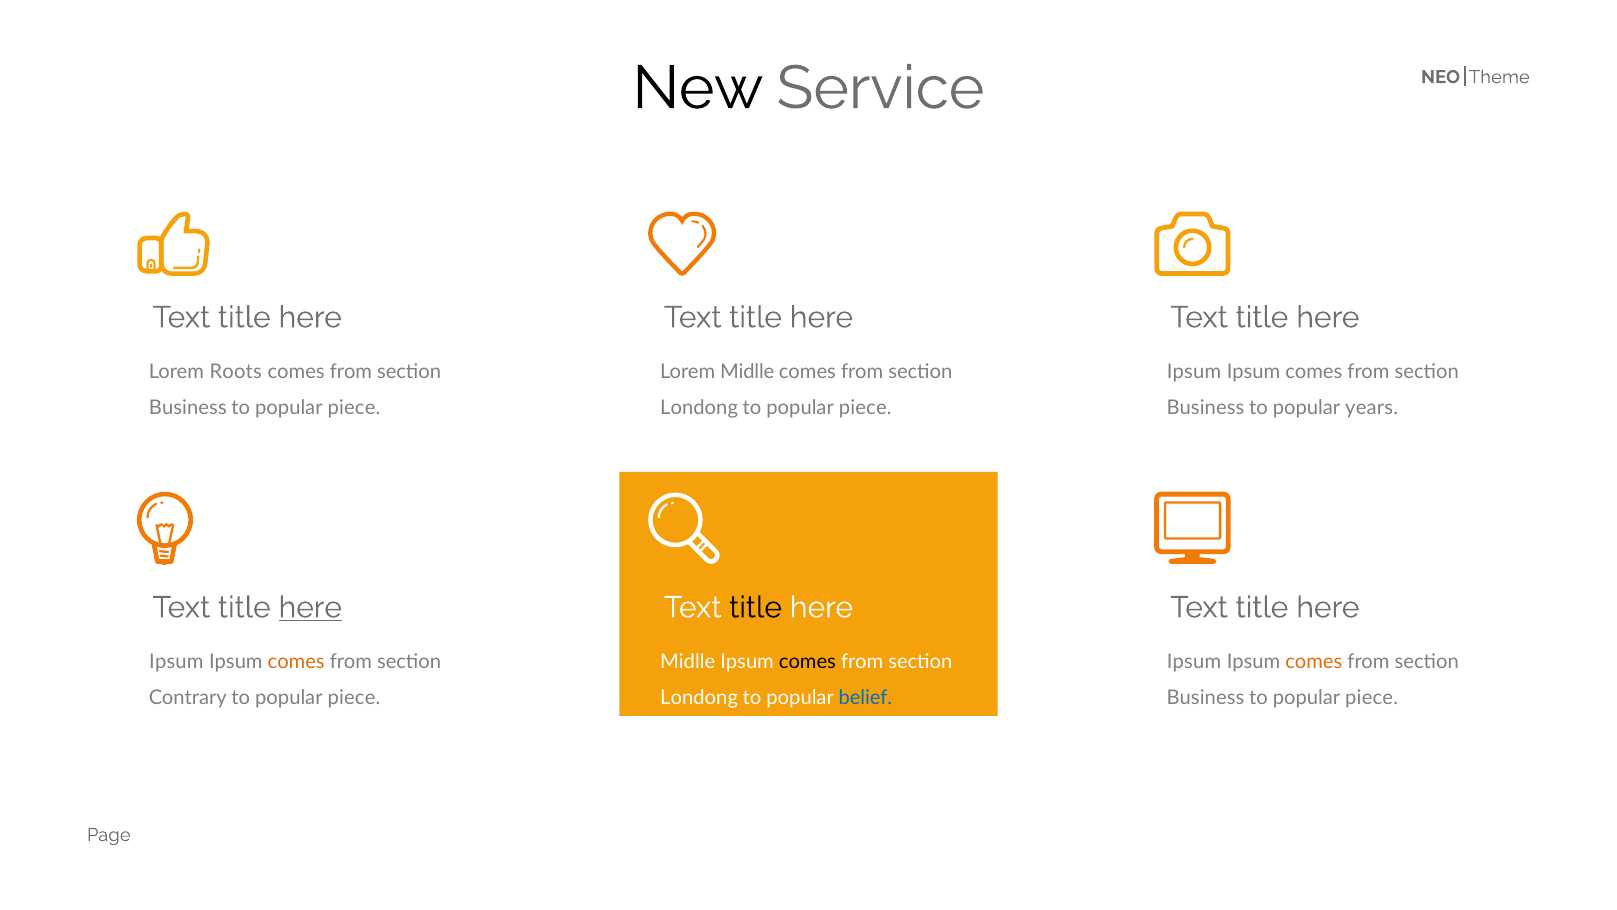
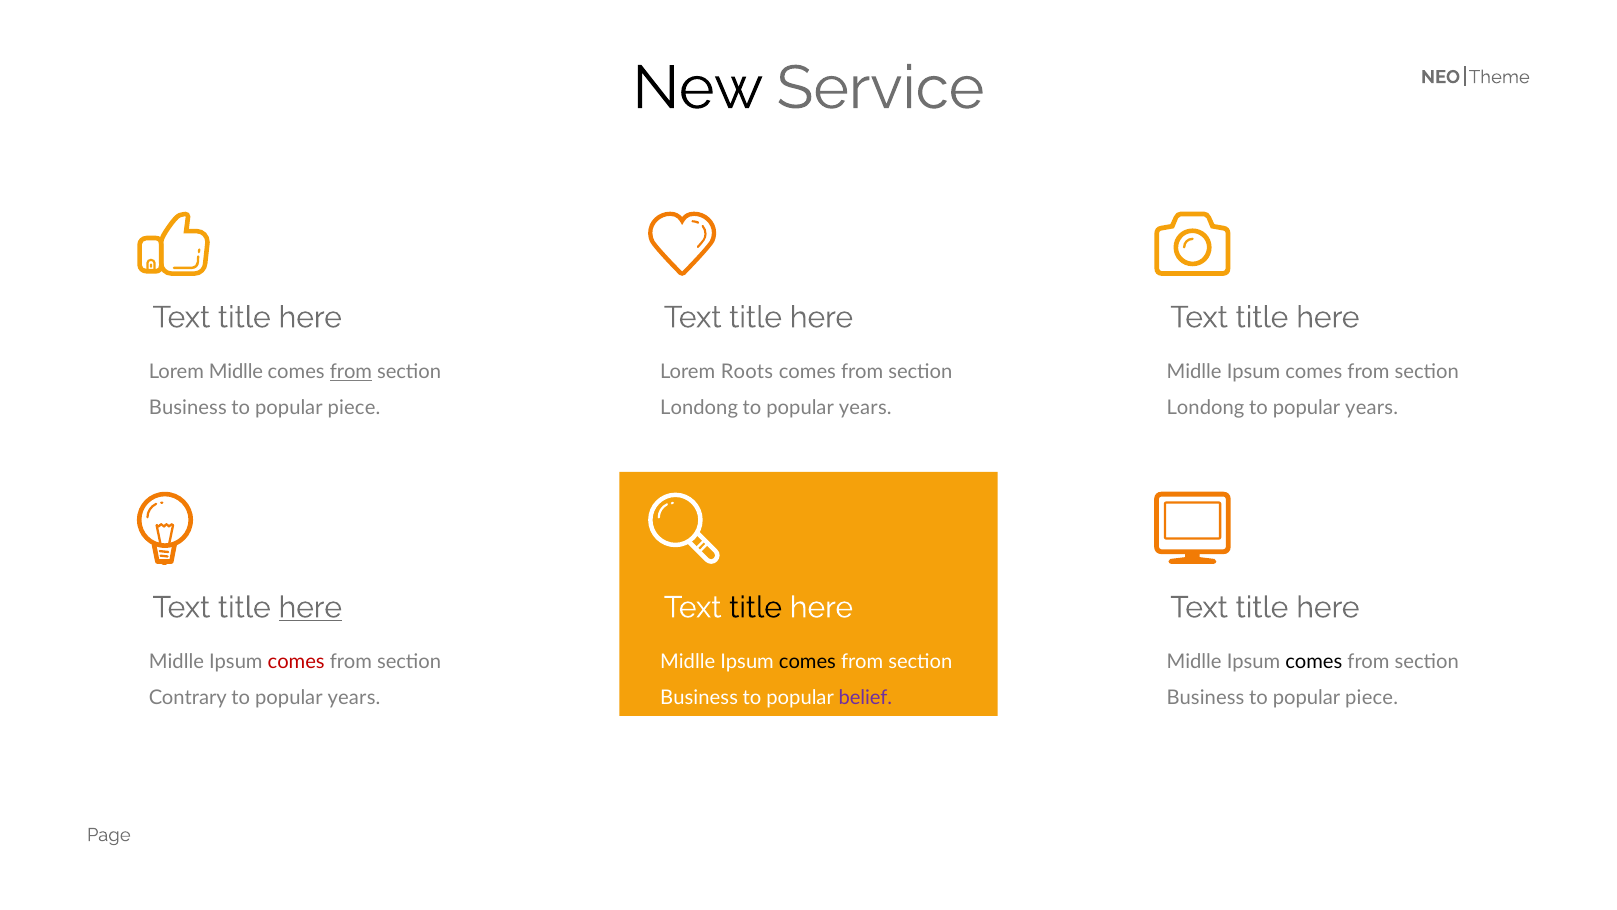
Lorem Roots: Roots -> Midlle (236, 372)
from underline: none -> present (351, 372)
Lorem Midlle: Midlle -> Roots (747, 372)
Ipsum: Ipsum -> Midlle (1194, 372)
piece: piece -> years (865, 408)
Business: Business -> Londong (1205, 408)
Ipsum: Ipsum -> Midlle (176, 661)
comes colour: orange -> red (296, 661)
Ipsum: Ipsum -> Midlle (1194, 661)
comes colour: orange -> black (1314, 661)
Contrary to popular piece: piece -> years (354, 698)
Londong: Londong -> Business (699, 698)
belief colour: blue -> purple (865, 698)
